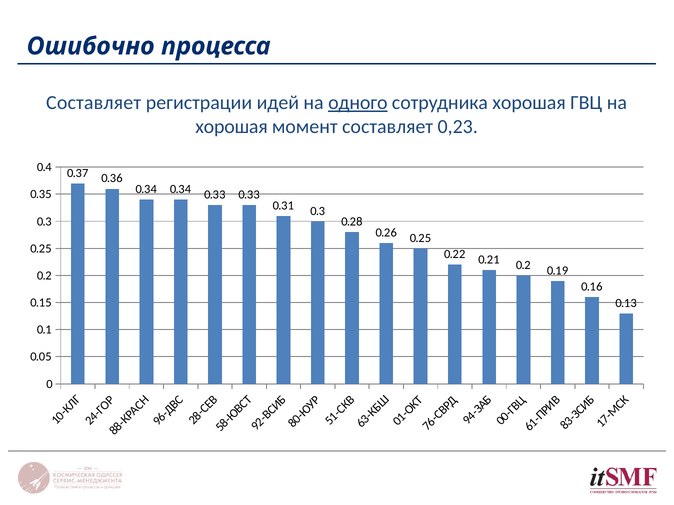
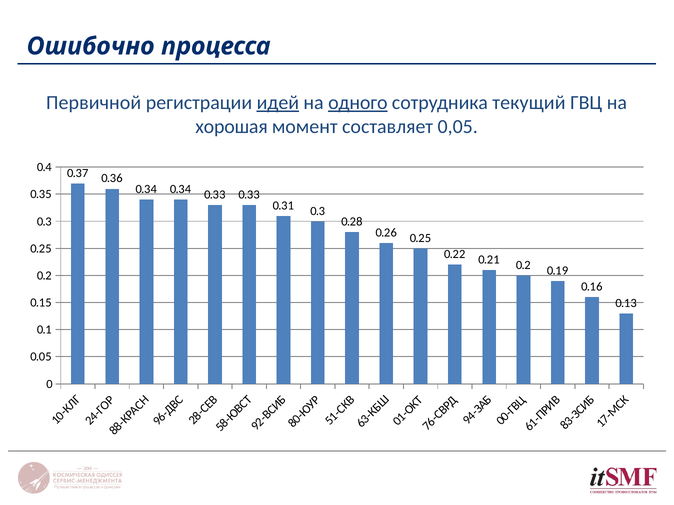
Составляет: Составляет -> Первичной (94, 103)
идей underline: none -> present (278, 103)
сотрудника хорошая: хорошая -> текущий (529, 103)
0,23: 0,23 -> 0,05 (458, 127)
